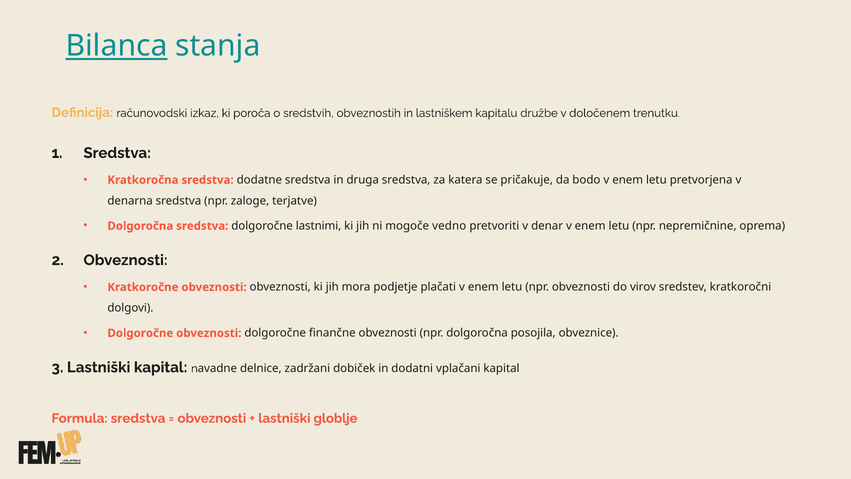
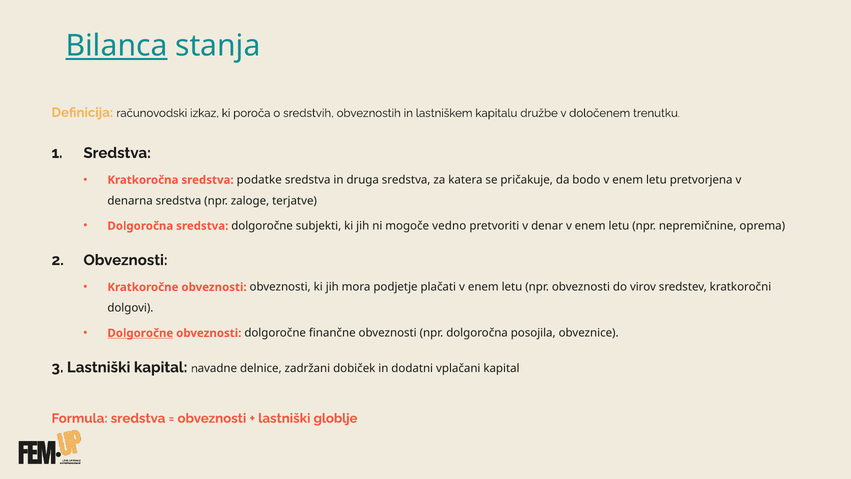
dodatne: dodatne -> podatke (259, 180)
lastnimi: lastnimi -> subjekti (319, 226)
Dolgoročne underline: none -> present (140, 333)
